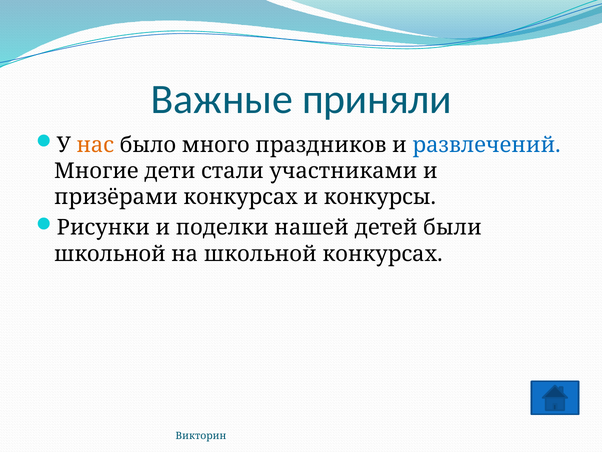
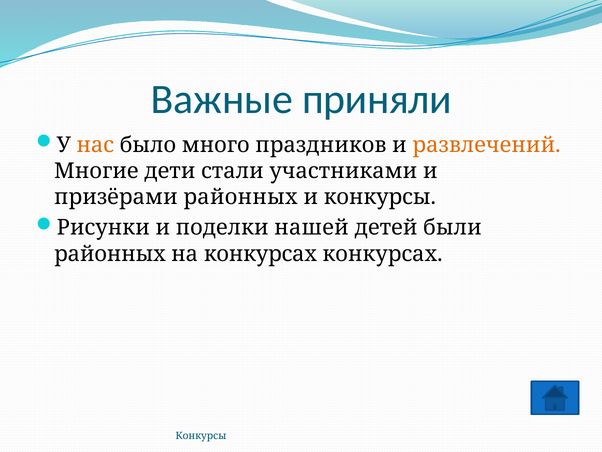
развлечений colour: blue -> orange (486, 145)
призёрами конкурсах: конкурсах -> районных (240, 197)
школьной: школьной -> районных (110, 254)
на школьной: школьной -> конкурсах (260, 254)
Викторин: Викторин -> Конкурсы (201, 436)
